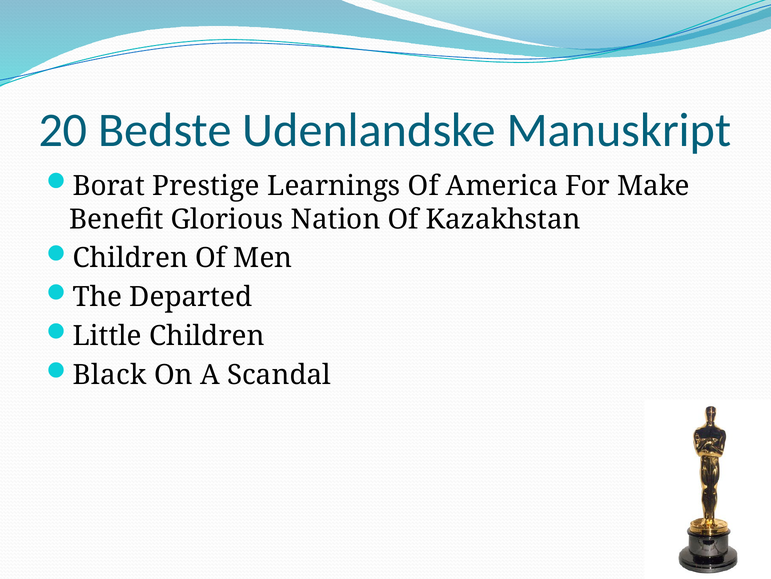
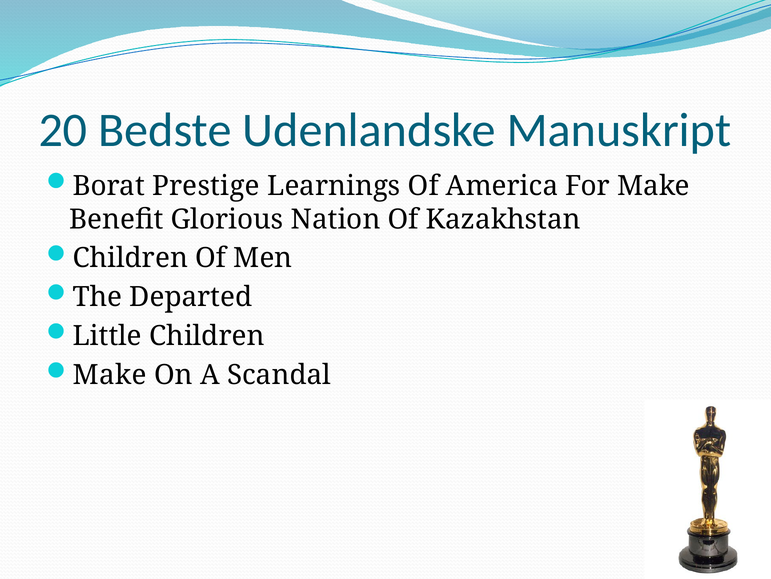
Black: Black -> Make (110, 375)
